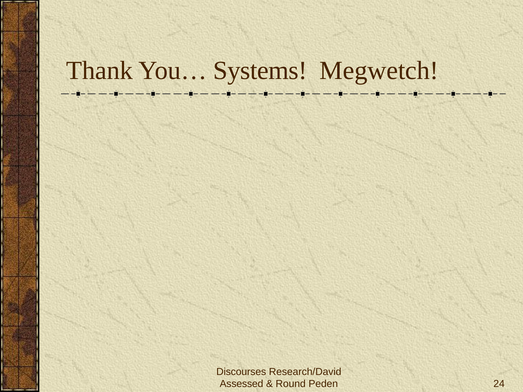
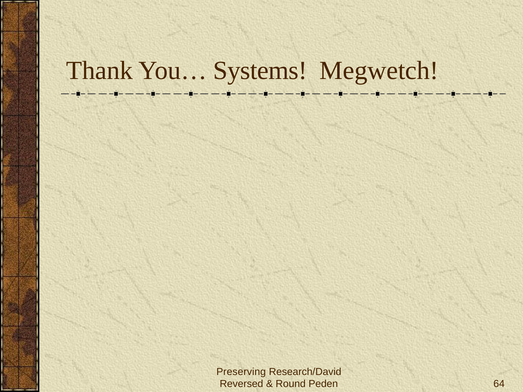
Discourses: Discourses -> Preserving (241, 372)
Assessed: Assessed -> Reversed (241, 384)
24: 24 -> 64 (499, 384)
